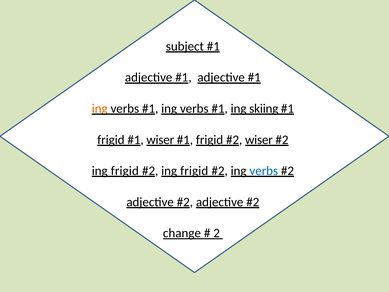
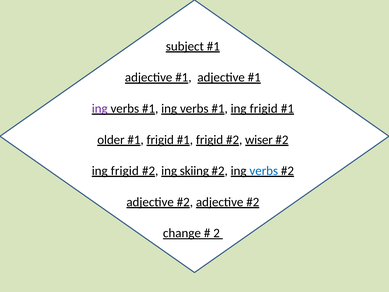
ing colour: orange -> purple (100, 108)
skiing: skiing -> frigid (264, 108)
frigid: frigid -> older (111, 140)
wiser: wiser -> frigid (160, 140)
frigid: frigid -> skiing (194, 171)
